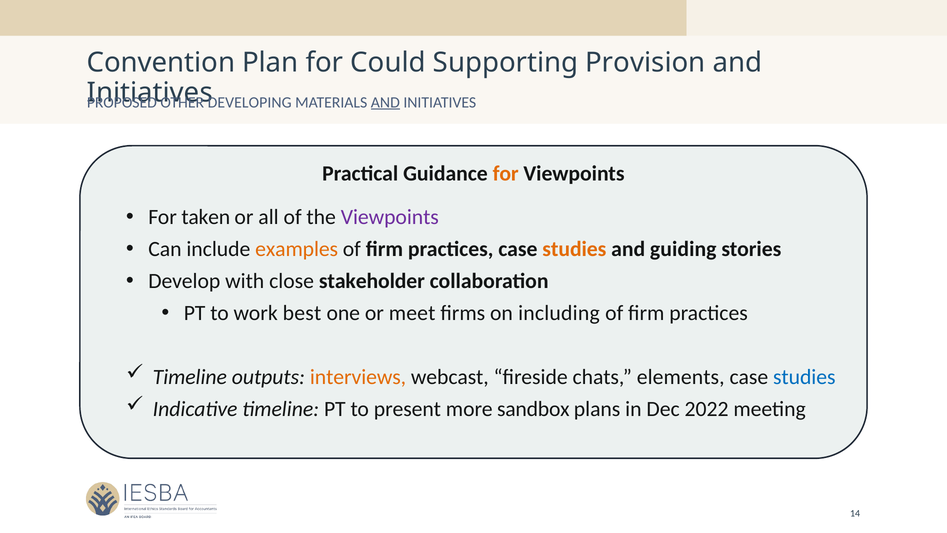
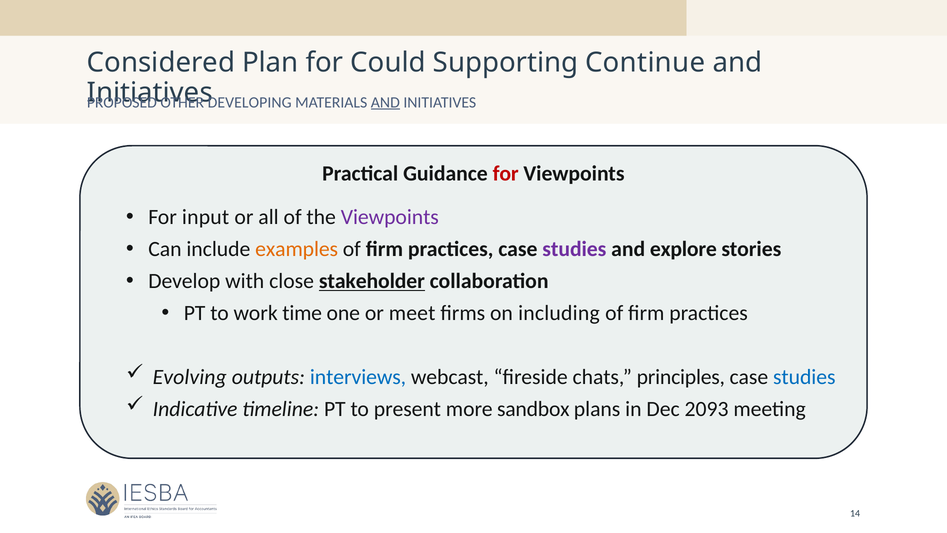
Convention: Convention -> Considered (161, 63)
Provision: Provision -> Continue (645, 63)
for colour: orange -> red (506, 174)
taken: taken -> input (206, 217)
studies colour: orange -> purple (574, 249)
guiding: guiding -> explore (683, 249)
stakeholder underline: none -> present (372, 281)
best: best -> time (302, 313)
Timeline: Timeline -> Evolving (190, 377)
interviews colour: orange -> blue (358, 377)
elements: elements -> principles (681, 377)
2022: 2022 -> 2093 (707, 409)
